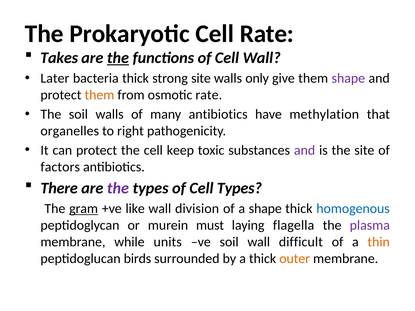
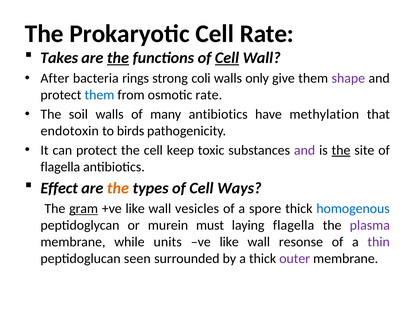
Cell underline: none -> present (227, 58)
Later: Later -> After (55, 78)
bacteria thick: thick -> rings (136, 78)
strong site: site -> coli (201, 78)
them colour: orange -> blue (99, 95)
organelles: organelles -> endotoxin (70, 131)
right: right -> birds (131, 131)
the underline: none -> present (341, 150)
factors: factors -> flagella (60, 167)
There: There -> Effect (59, 188)
the colour: purple -> orange (118, 188)
Cell Types: Types -> Ways (239, 188)
division: division -> vesicles (197, 209)
a shape: shape -> spore (265, 209)
ve soil: soil -> like (229, 242)
difficult: difficult -> resonse (301, 242)
thin colour: orange -> purple (379, 242)
birds: birds -> seen (137, 259)
outer colour: orange -> purple (295, 259)
